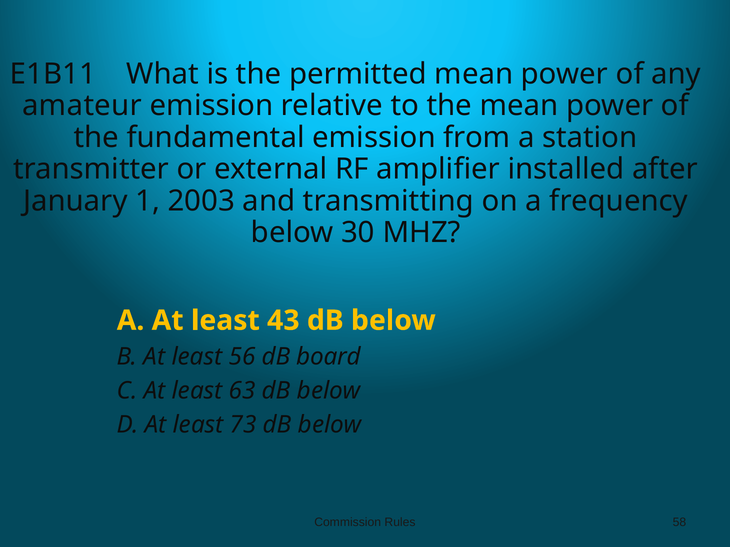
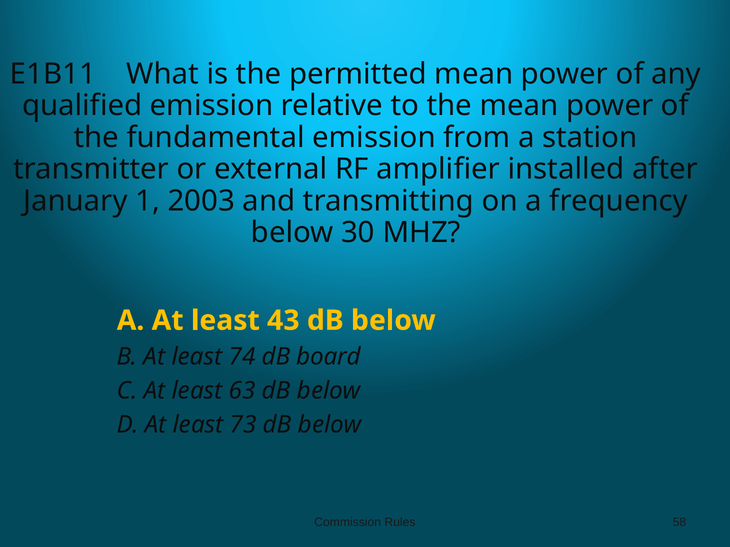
amateur: amateur -> qualified (82, 106)
56: 56 -> 74 (242, 357)
